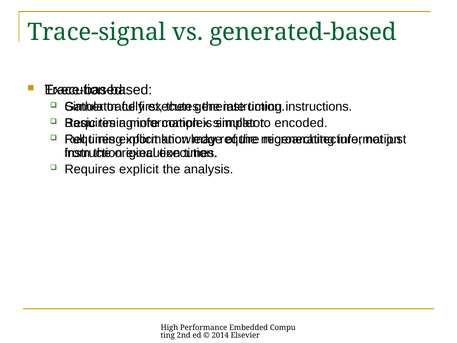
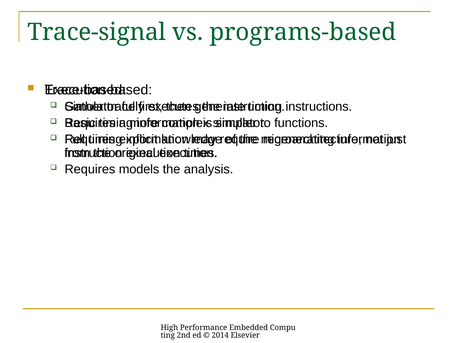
generated-based: generated-based -> programs-based (303, 32)
encoded: encoded -> functions (301, 123)
explicit: explicit -> models (139, 169)
